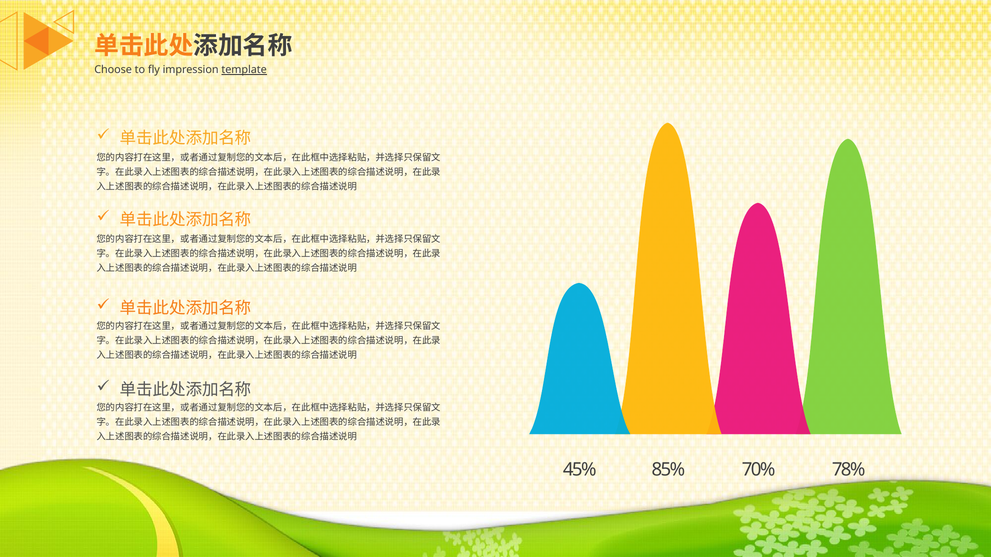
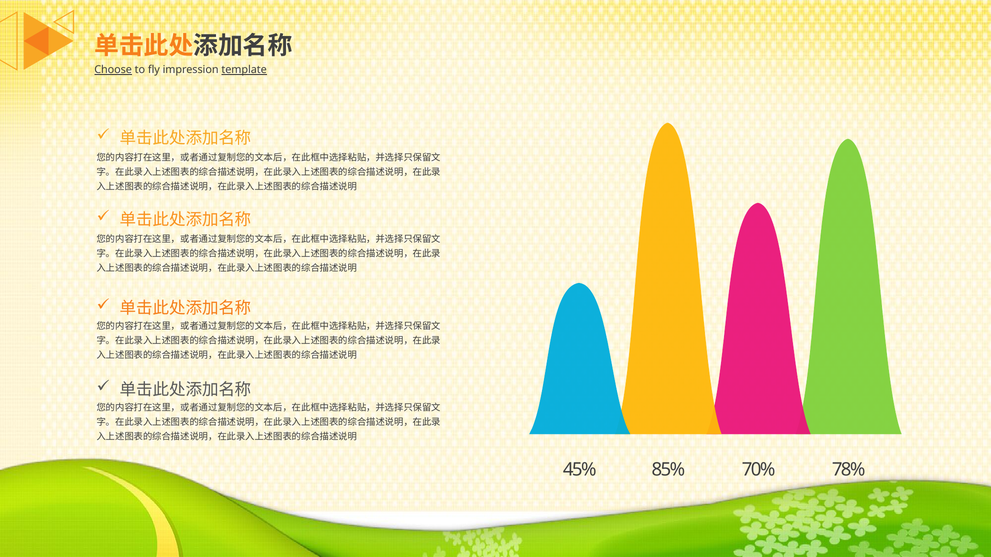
Choose underline: none -> present (113, 70)
